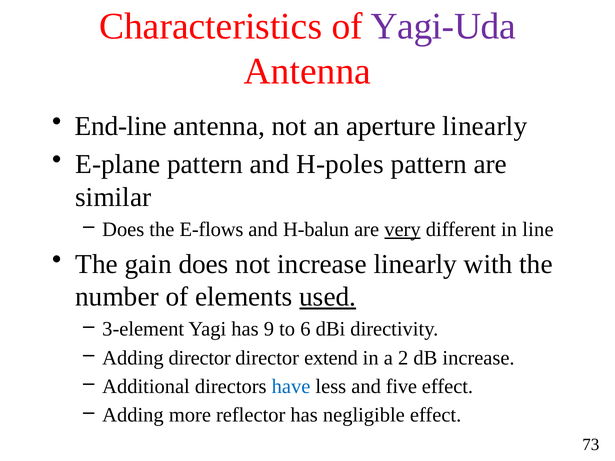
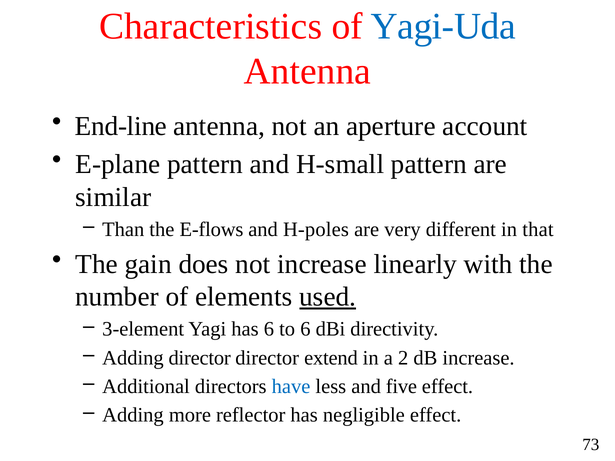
Yagi-Uda colour: purple -> blue (443, 26)
aperture linearly: linearly -> account (485, 126)
H-poles: H-poles -> H-small (340, 164)
Does: Does -> Than (123, 229)
H-balun: H-balun -> H-poles (316, 229)
very underline: present -> none (402, 229)
line: line -> that (538, 229)
has 9: 9 -> 6 (269, 329)
